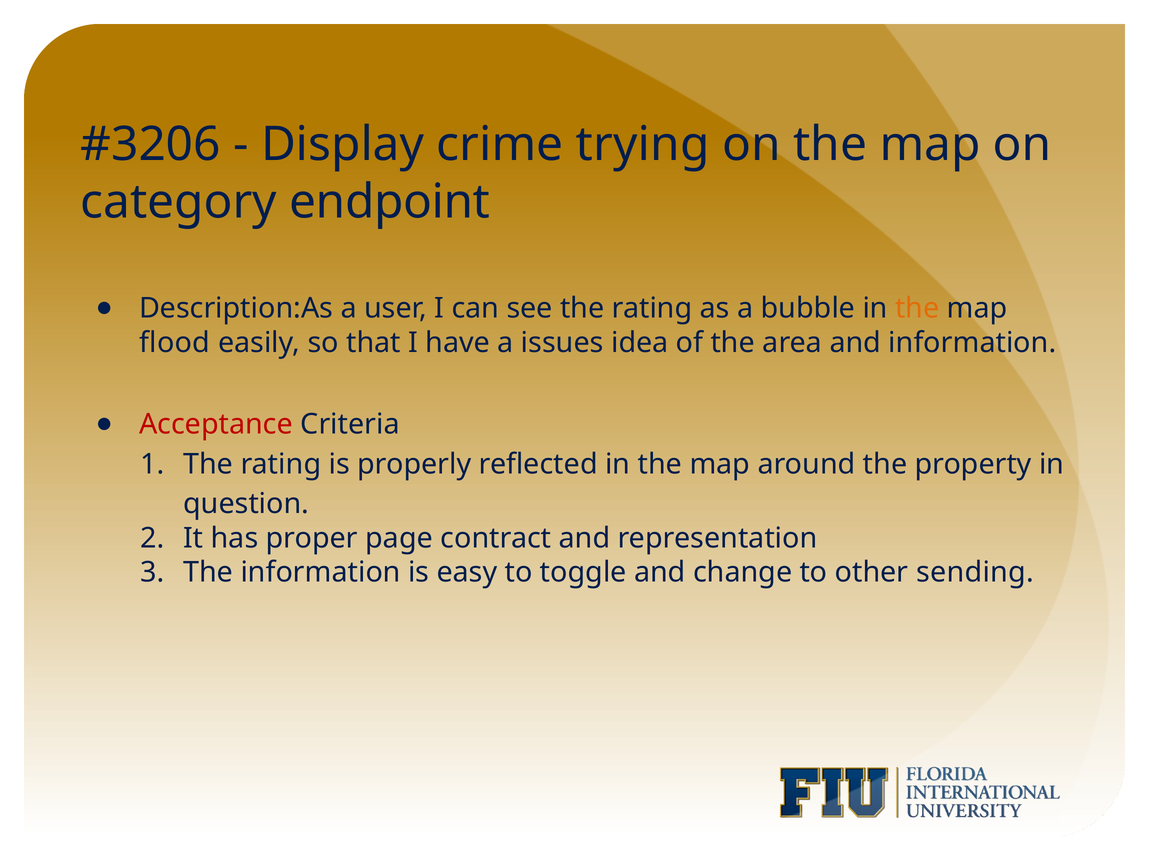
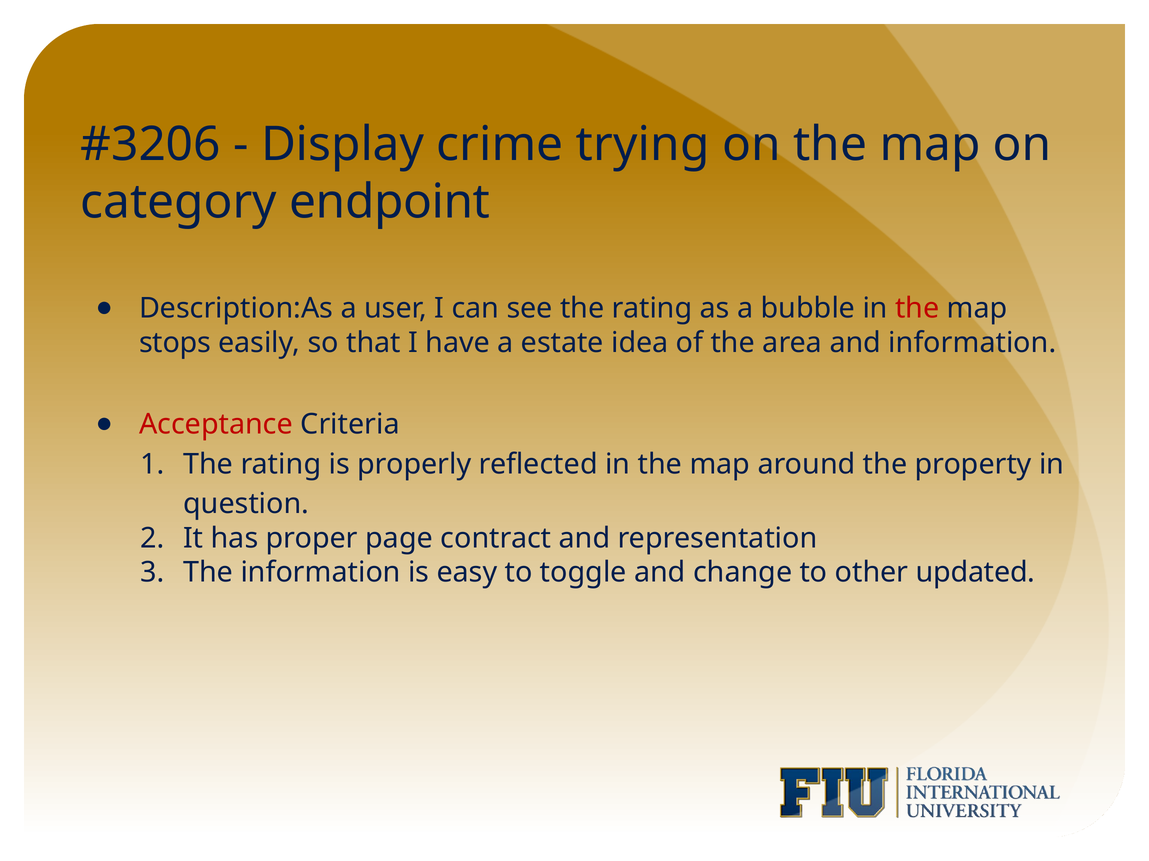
the colour: orange -> red (917, 309)
flood: flood -> stops (175, 343)
issues: issues -> estate (562, 343)
sending: sending -> updated (975, 573)
